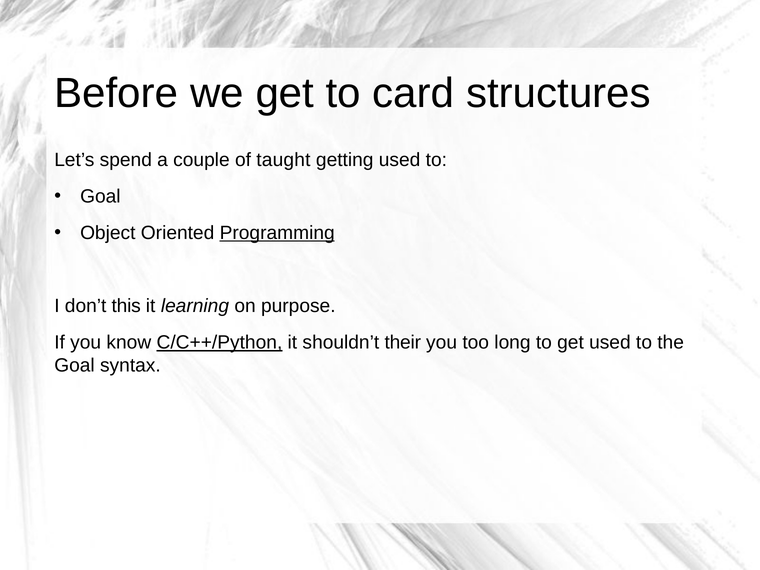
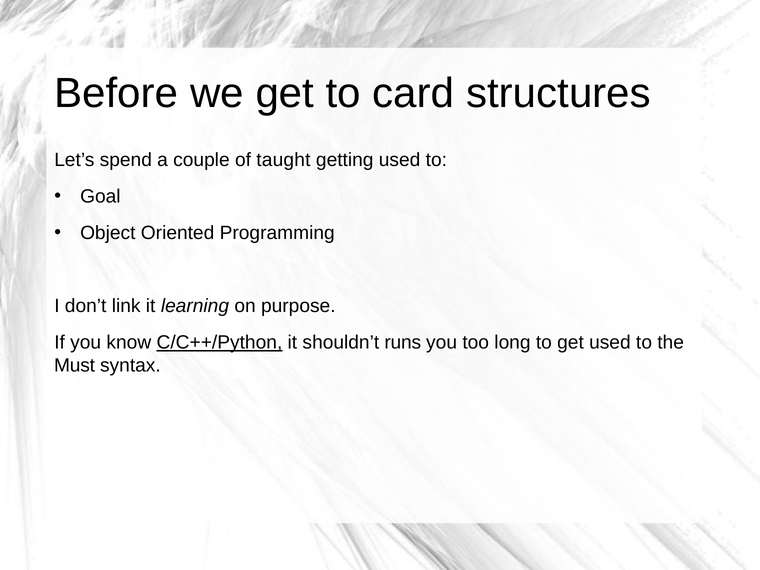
Programming underline: present -> none (277, 233)
this: this -> link (126, 306)
their: their -> runs (403, 342)
Goal: Goal -> Must (75, 365)
